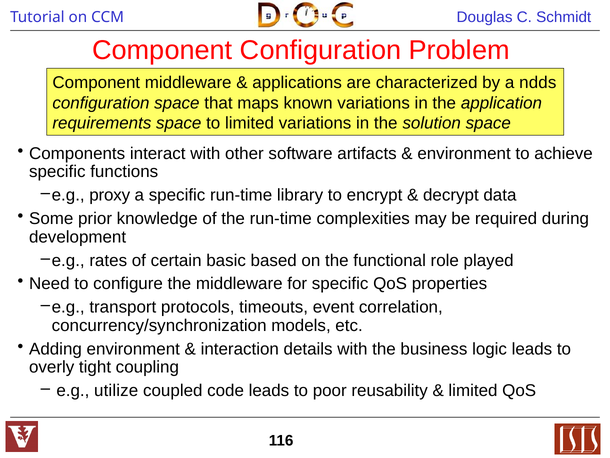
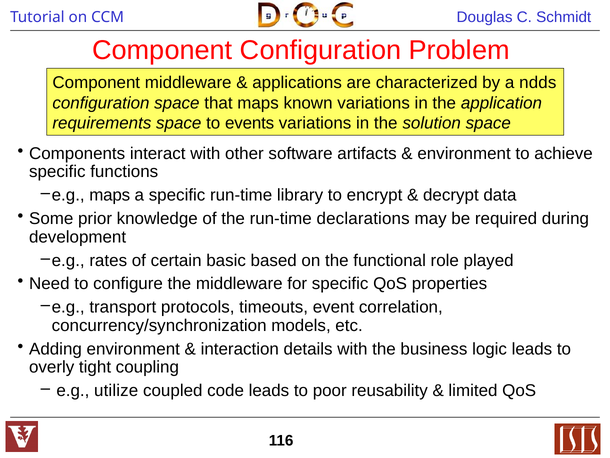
to limited: limited -> events (250, 123)
e.g proxy: proxy -> maps (110, 195)
complexities: complexities -> declarations (363, 218)
